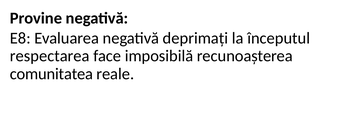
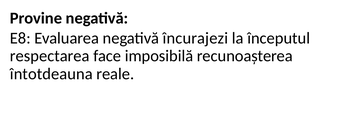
deprimați: deprimați -> încurajezi (195, 38)
comunitatea: comunitatea -> întotdeauna (51, 74)
